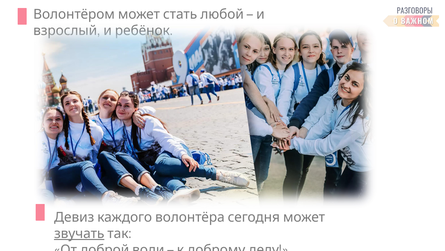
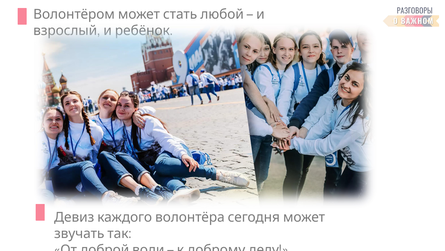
звучать underline: present -> none (79, 233)
